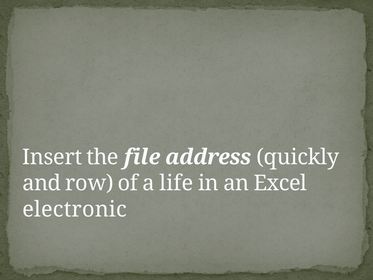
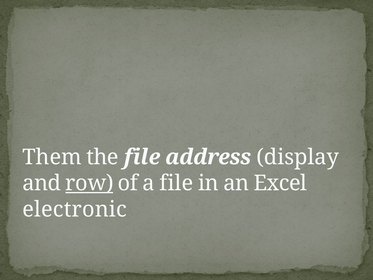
Insert: Insert -> Them (52, 157)
quickly: quickly -> display (298, 157)
row underline: none -> present (89, 183)
a life: life -> file (176, 183)
